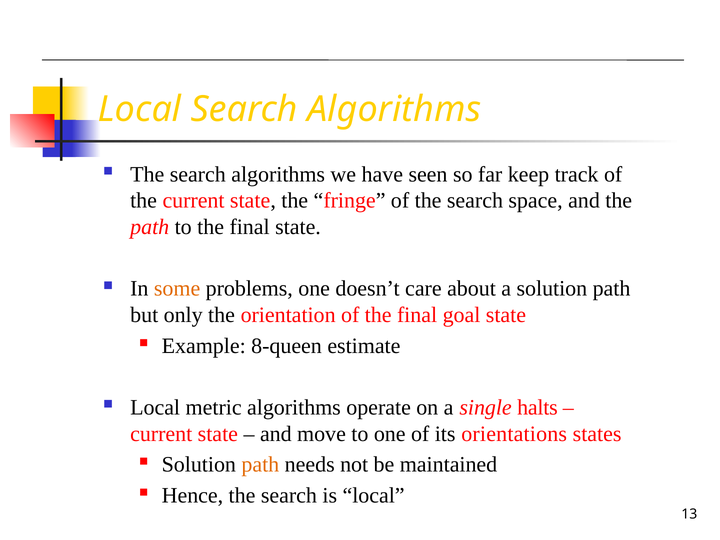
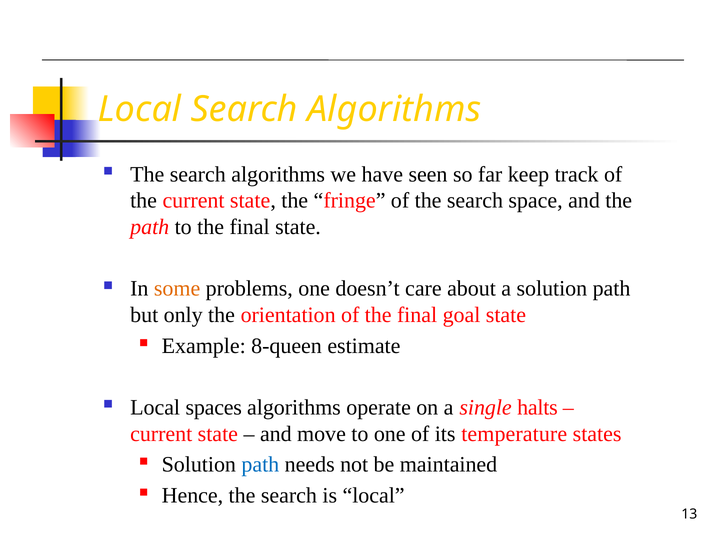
metric: metric -> spaces (214, 407)
orientations: orientations -> temperature (514, 434)
path colour: orange -> blue (260, 465)
